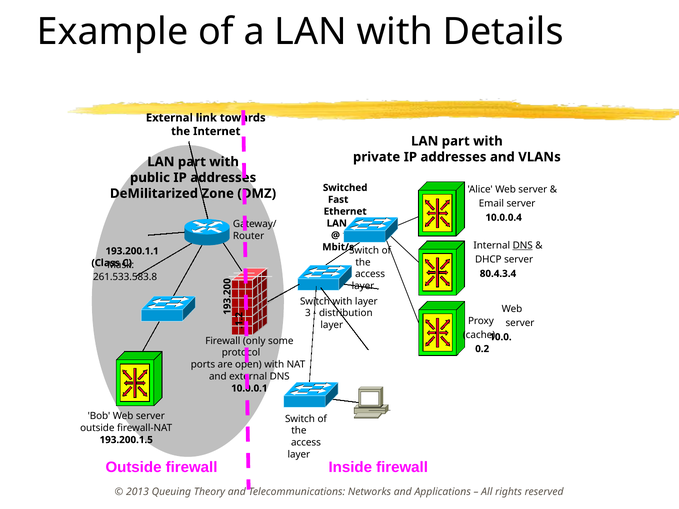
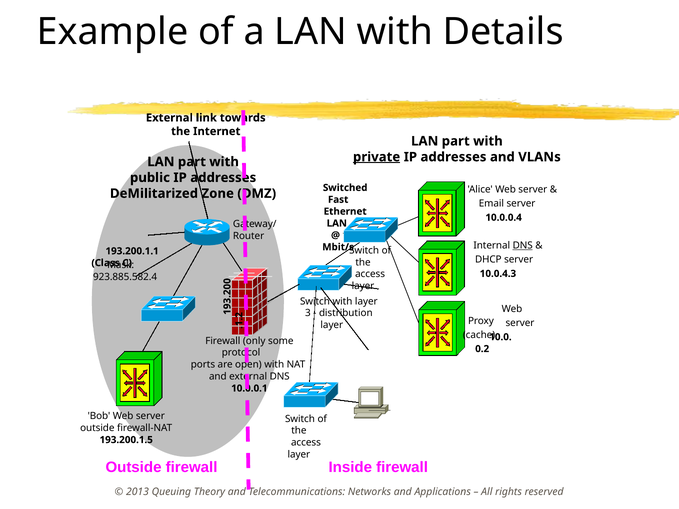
private underline: none -> present (377, 157)
80.4.3.4: 80.4.3.4 -> 10.0.4.3 (498, 274)
261.533.583.8: 261.533.583.8 -> 923.885.582.4 (125, 277)
